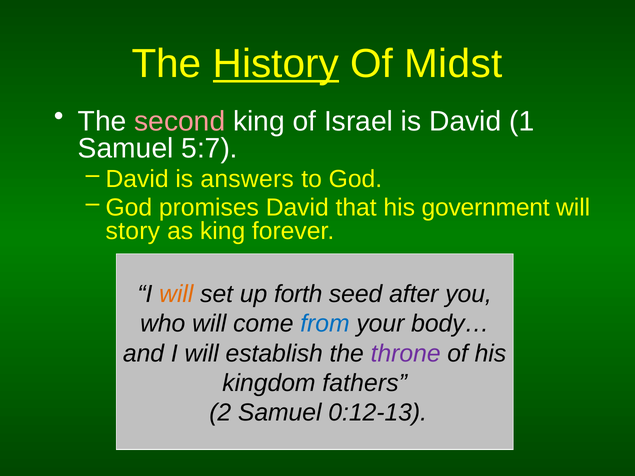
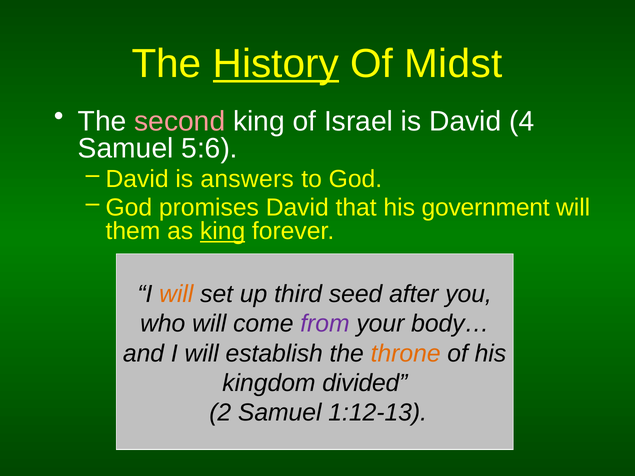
1: 1 -> 4 (522, 121)
5:7: 5:7 -> 5:6 (210, 148)
story: story -> them (133, 231)
king underline: none -> present (223, 231)
forth: forth -> third (298, 294)
from colour: blue -> purple (325, 324)
throne colour: purple -> orange (406, 354)
fathers: fathers -> divided (365, 383)
0:12-13: 0:12-13 -> 1:12-13 (378, 413)
